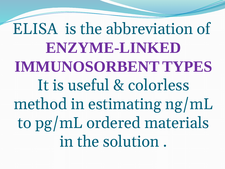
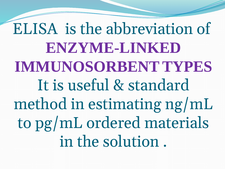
colorless: colorless -> standard (159, 85)
